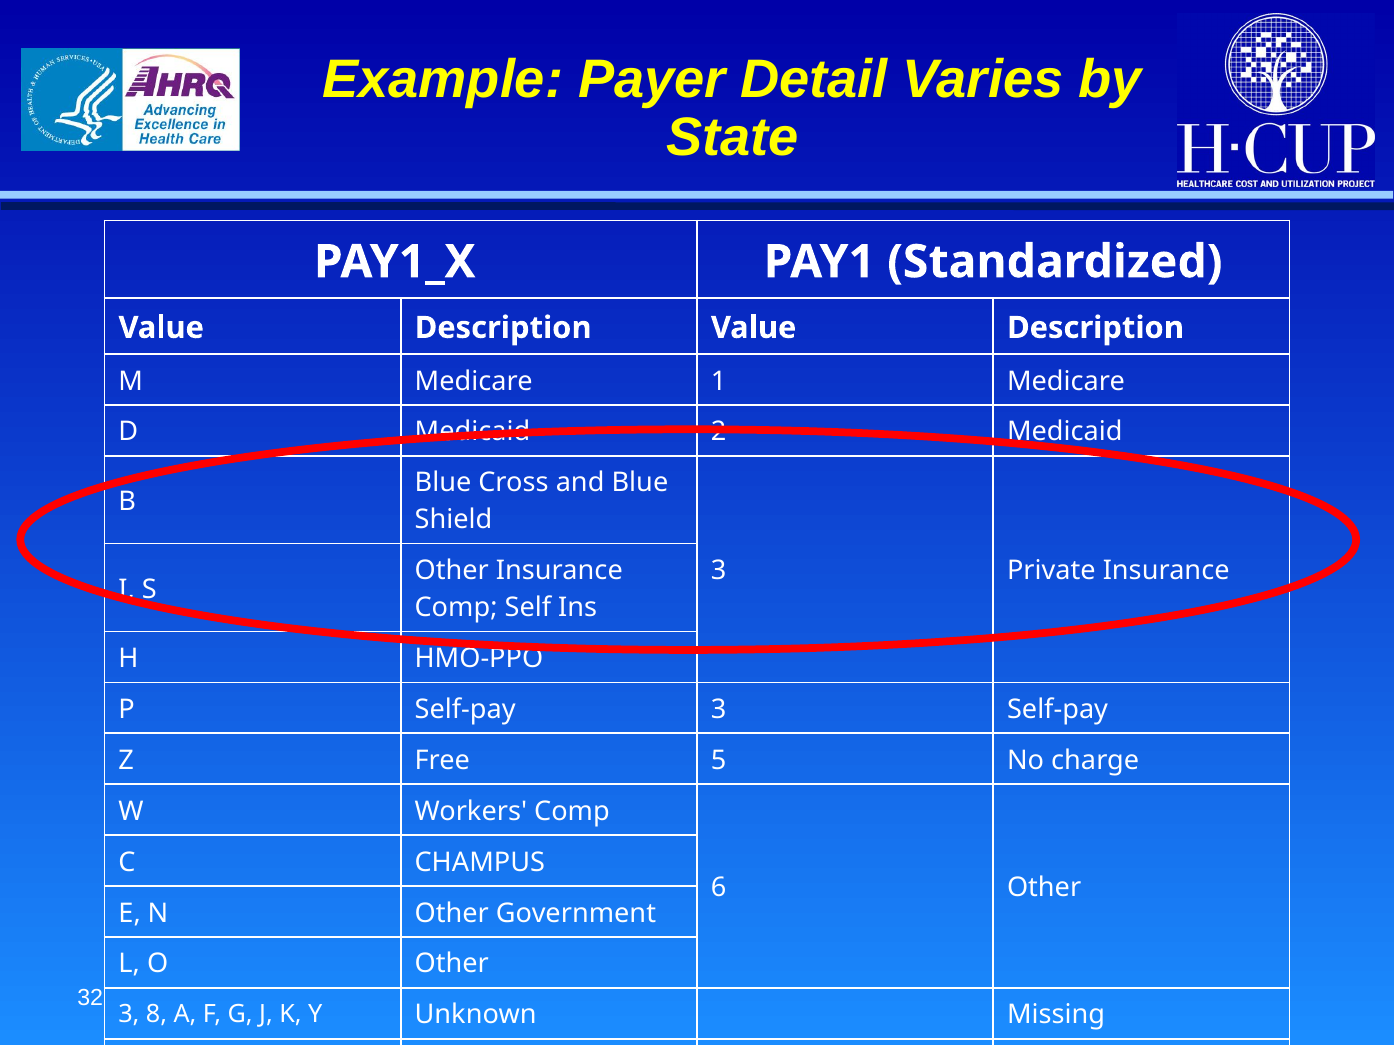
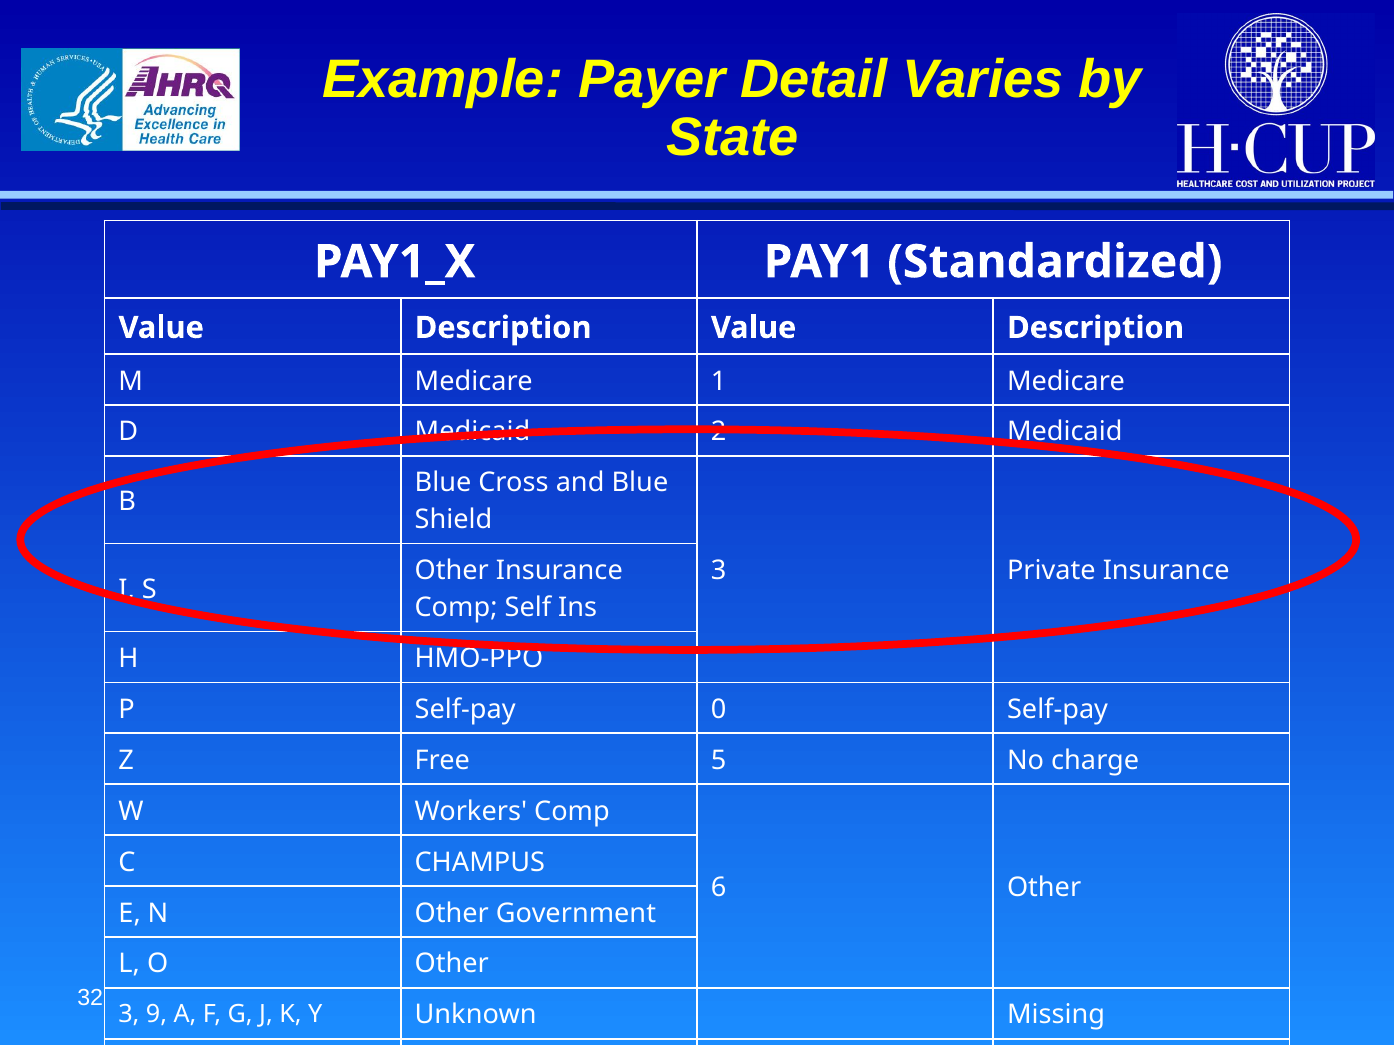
Self-pay 3: 3 -> 0 (719, 710)
8: 8 -> 9 (157, 1015)
